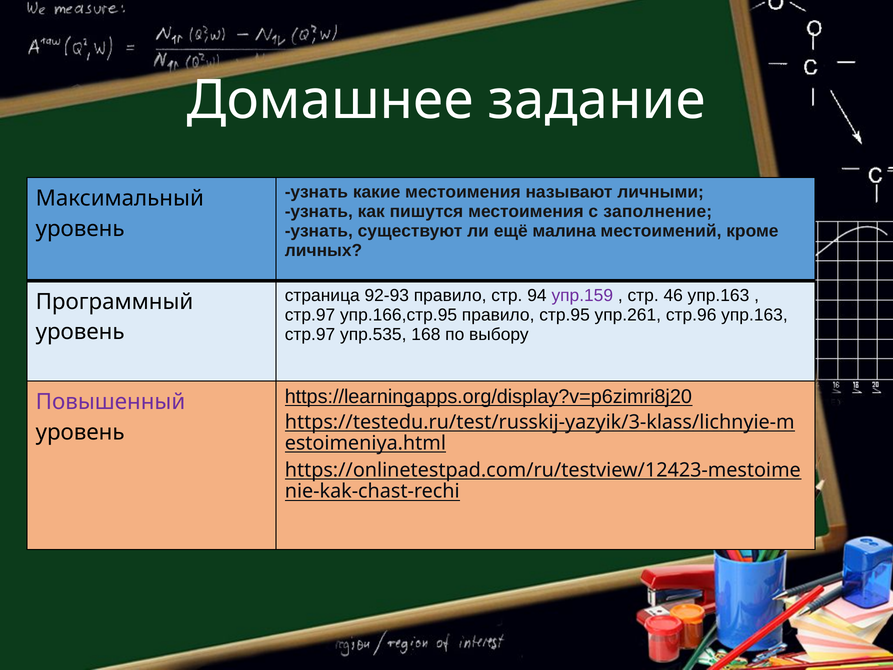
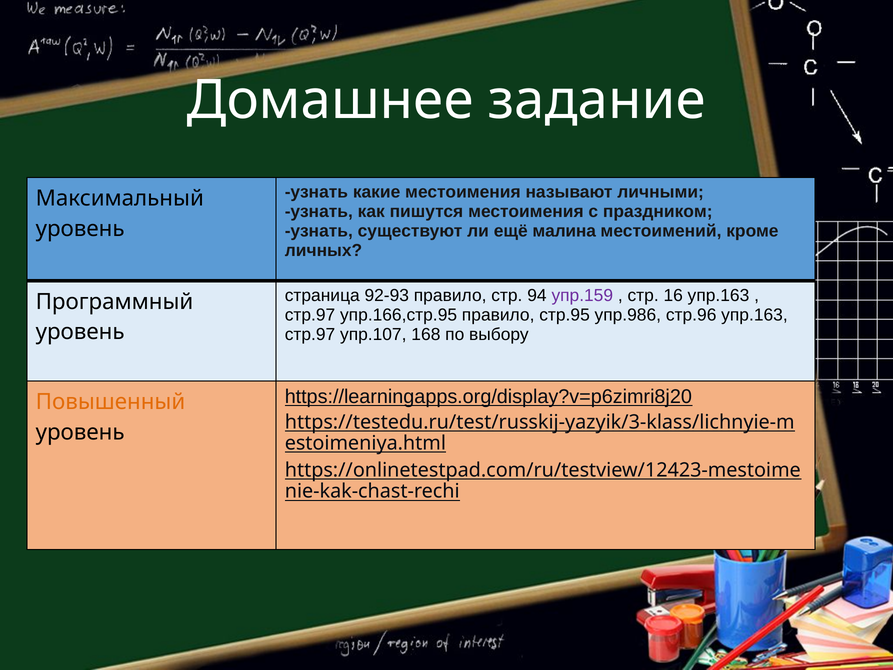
заполнение: заполнение -> праздником (658, 211)
46: 46 -> 16 (673, 295)
упр.261: упр.261 -> упр.986 (628, 315)
упр.535: упр.535 -> упр.107 (373, 334)
Повышенный colour: purple -> orange (111, 402)
